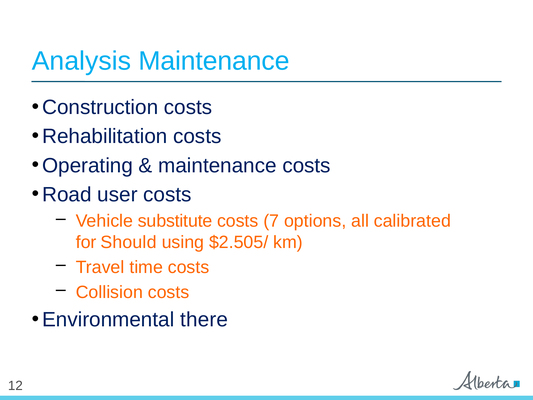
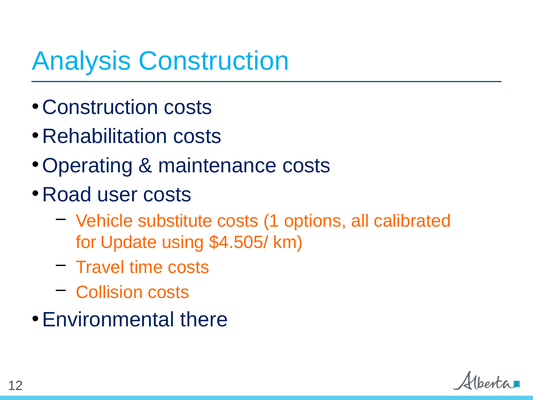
Analysis Maintenance: Maintenance -> Construction (214, 61)
7: 7 -> 1 (271, 221)
Should: Should -> Update (129, 242)
$2.505/: $2.505/ -> $4.505/ (239, 242)
